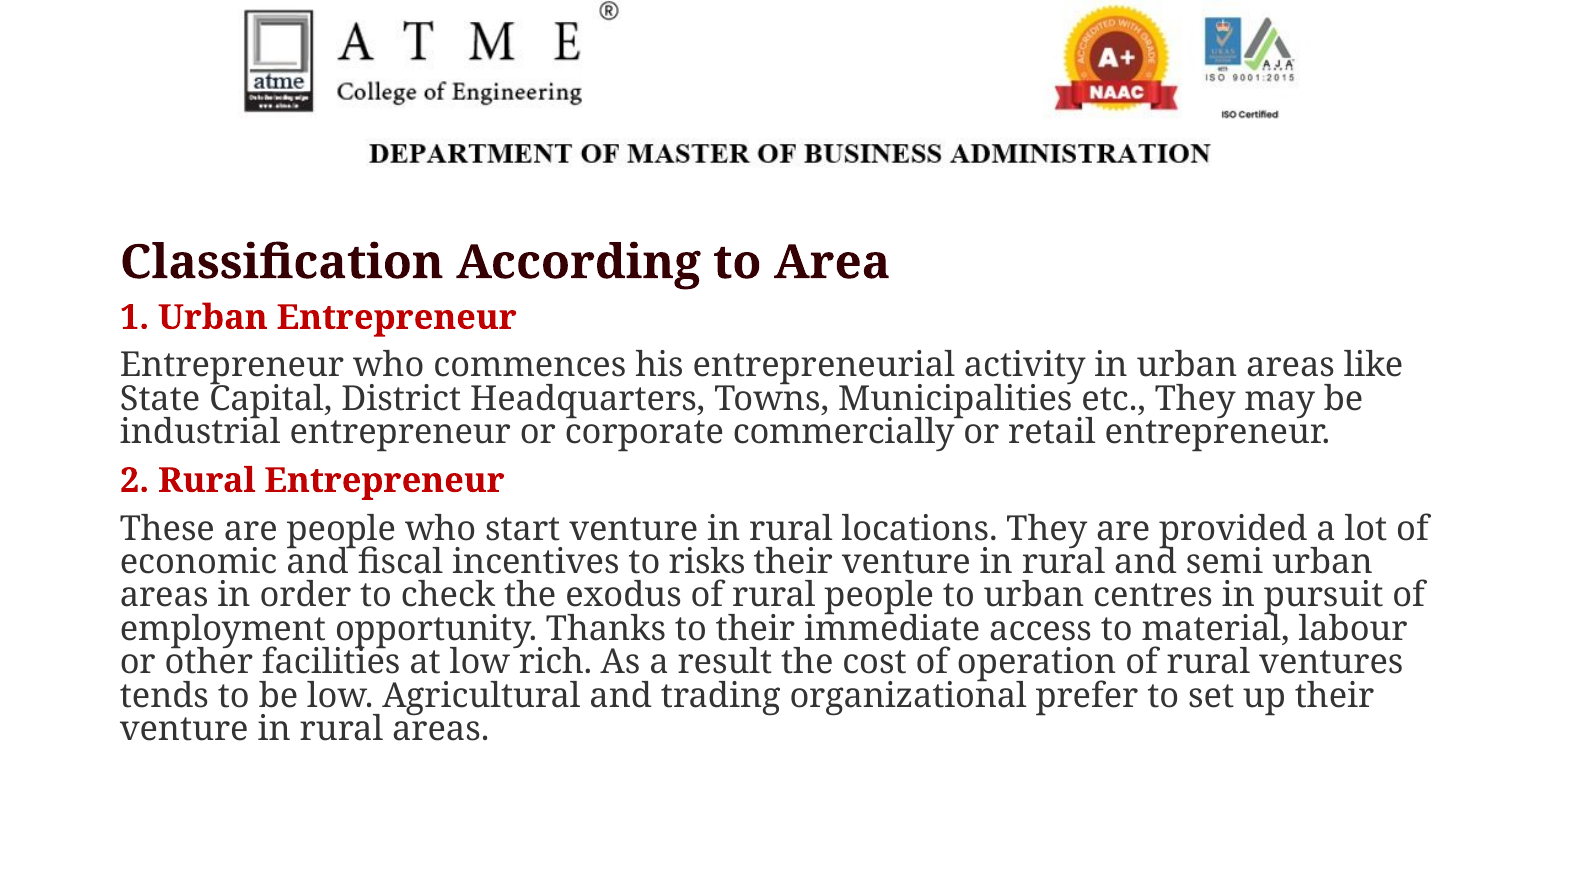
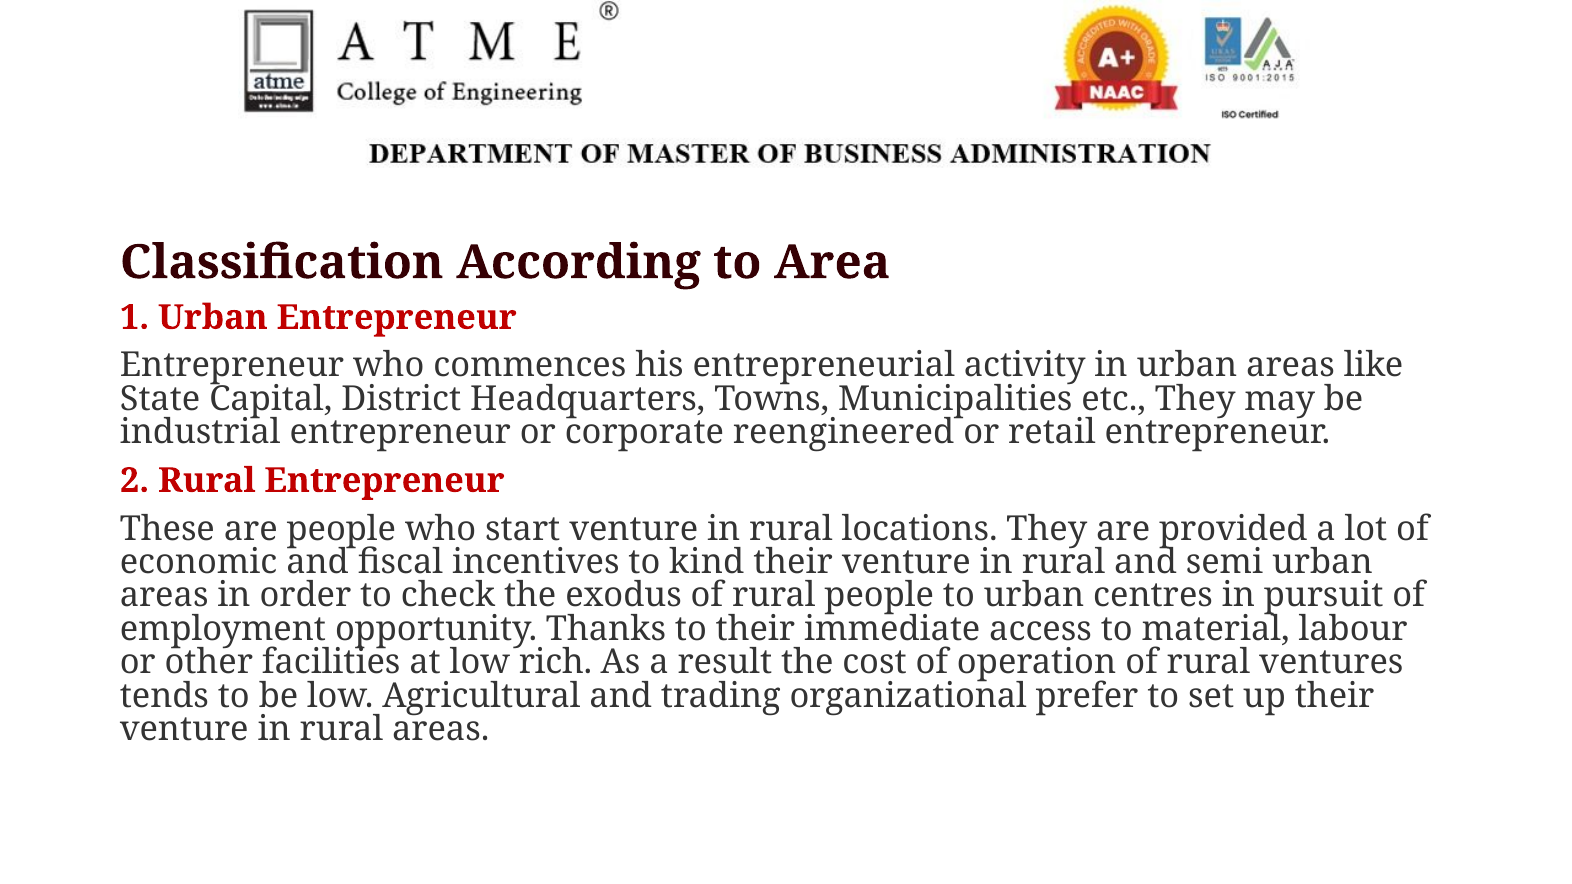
commercially: commercially -> reengineered (844, 433)
risks: risks -> kind (707, 562)
